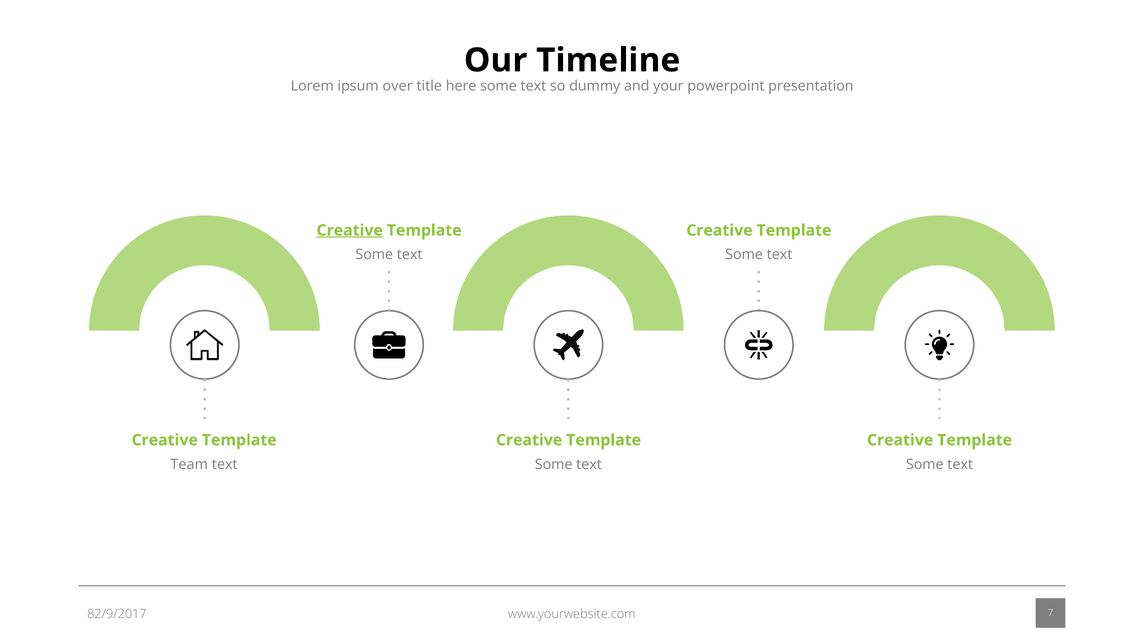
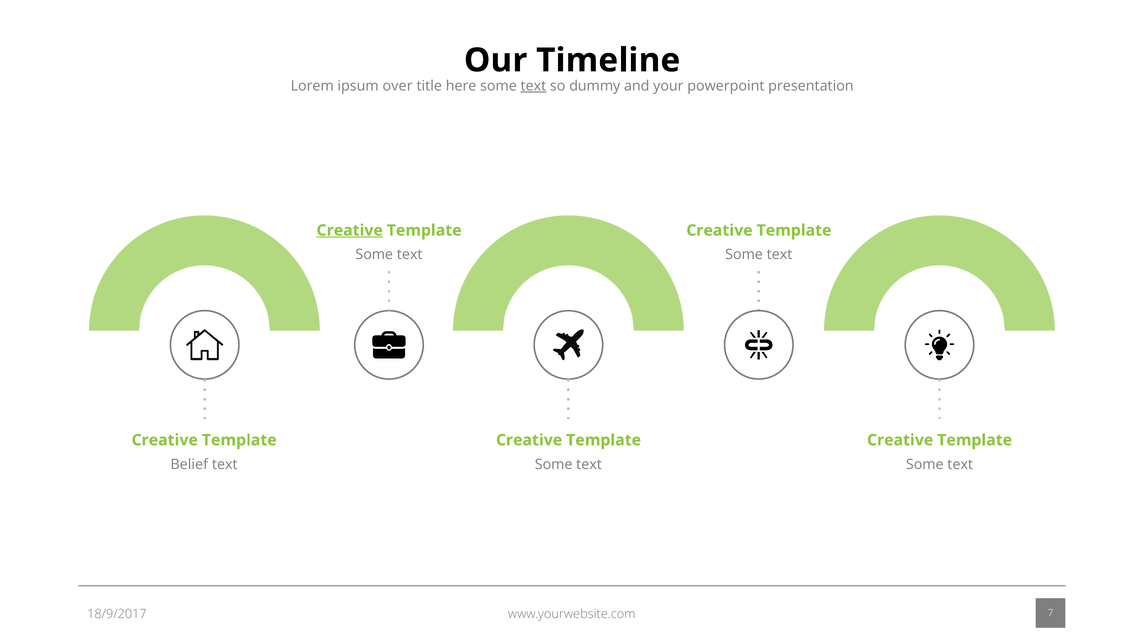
text underline: none -> present (533, 86)
Team: Team -> Belief (189, 465)
82/9/2017: 82/9/2017 -> 18/9/2017 (117, 614)
